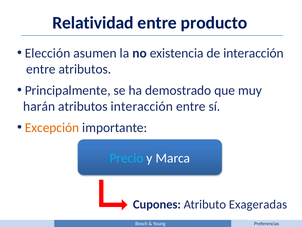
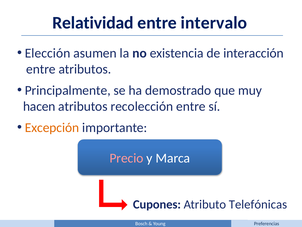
producto: producto -> intervalo (214, 23)
harán: harán -> hacen (39, 106)
atributos interacción: interacción -> recolección (142, 106)
Precio colour: light blue -> pink (127, 158)
Exageradas: Exageradas -> Telefónicas (258, 204)
